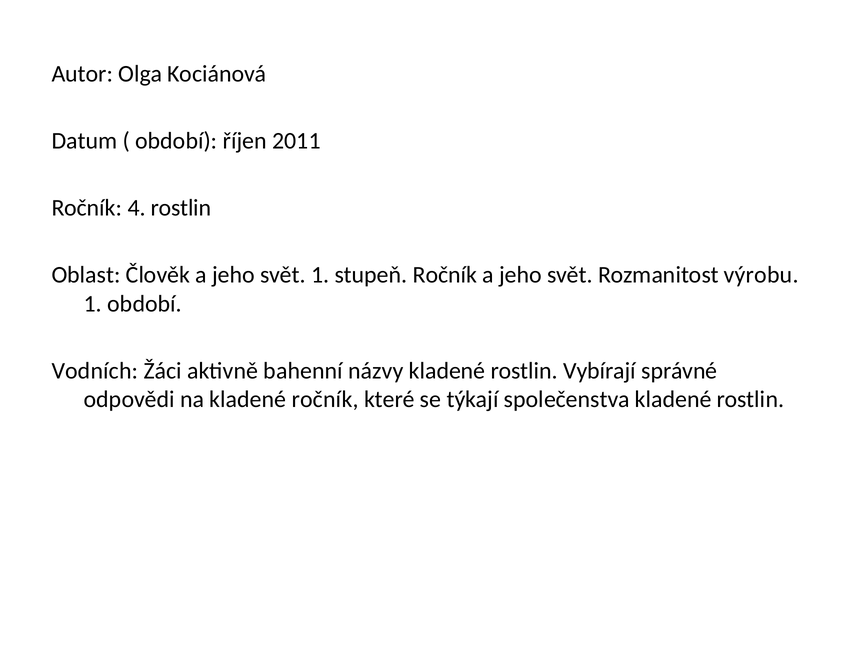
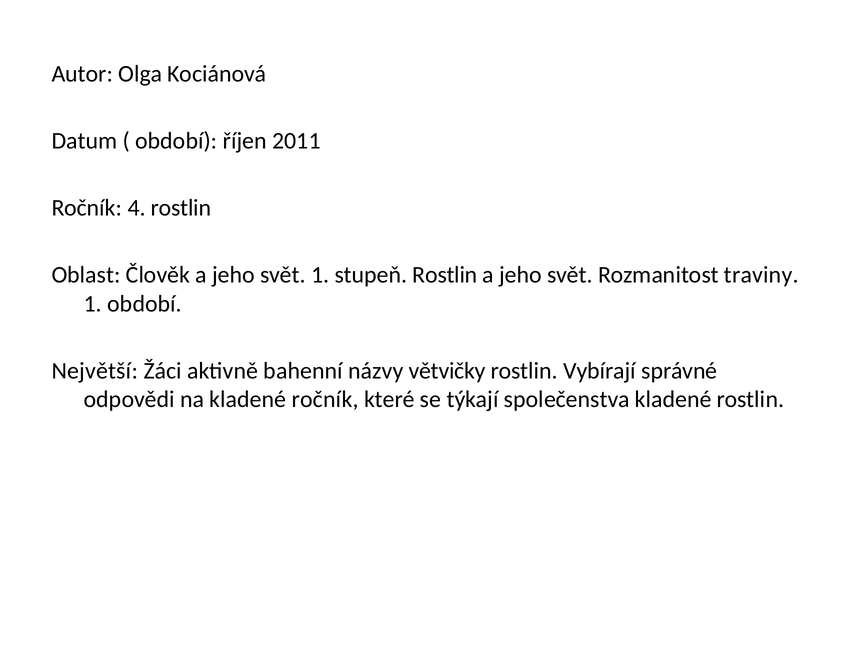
stupeň Ročník: Ročník -> Rostlin (445, 275)
výrobu: výrobu -> traviny (761, 275)
Vodních: Vodních -> Největší (95, 371)
názvy kladené: kladené -> větvičky (447, 371)
